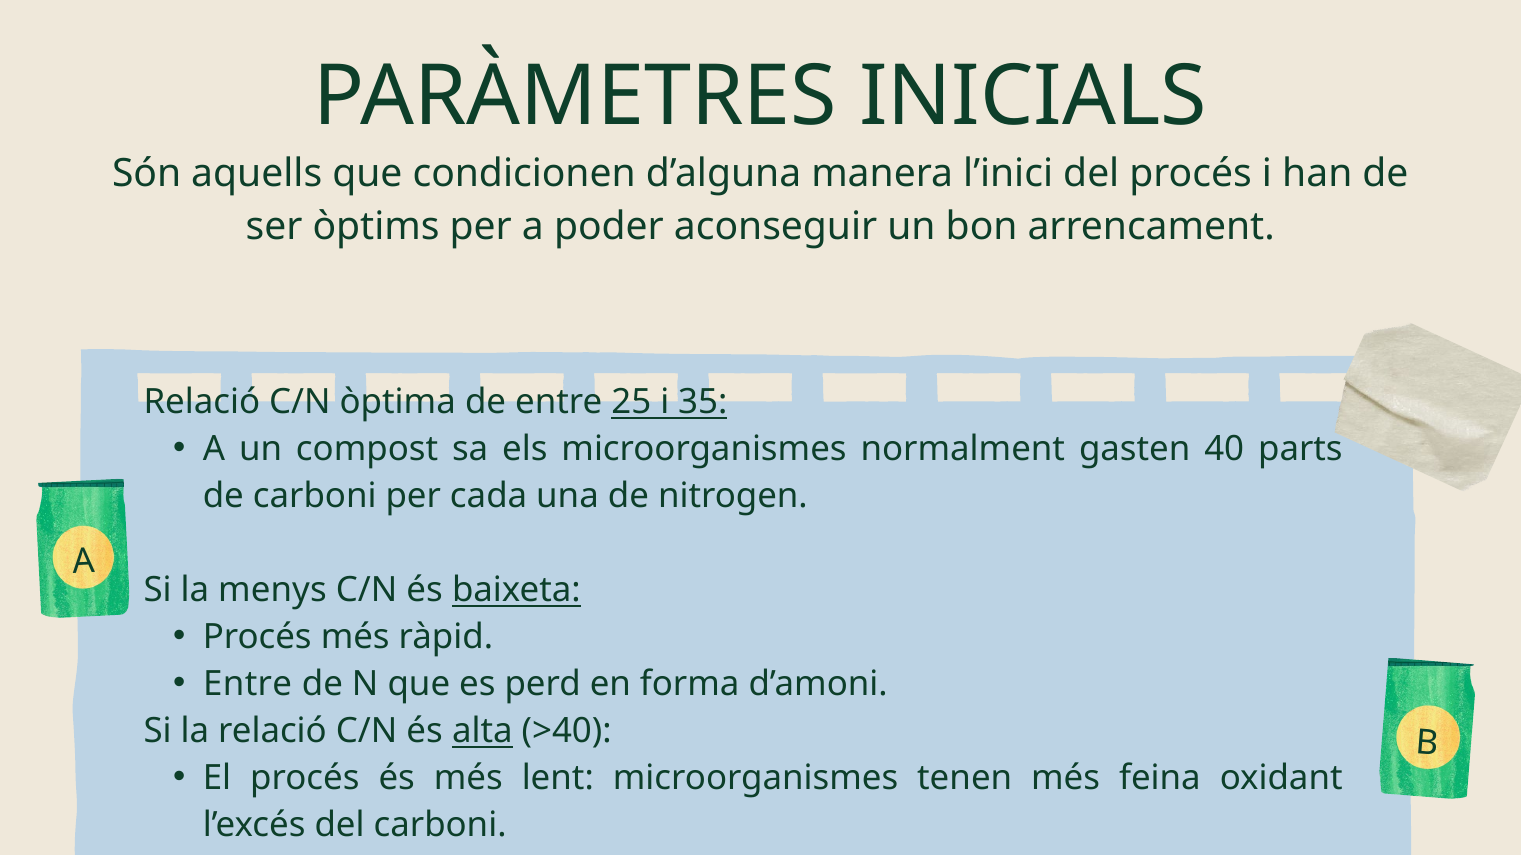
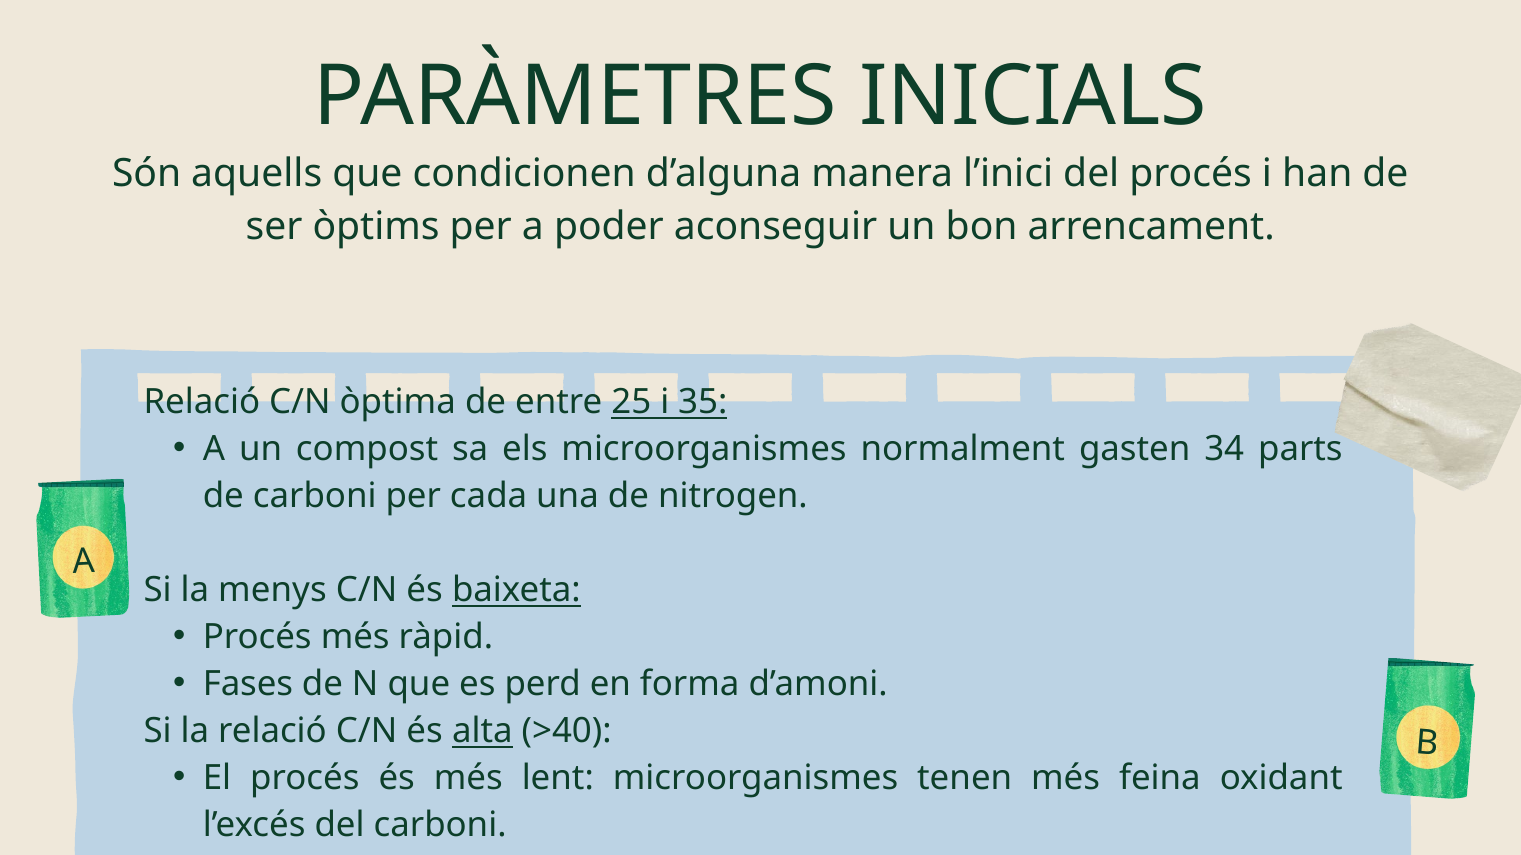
40: 40 -> 34 (1224, 449)
Entre: Entre -> Fases (248, 684)
